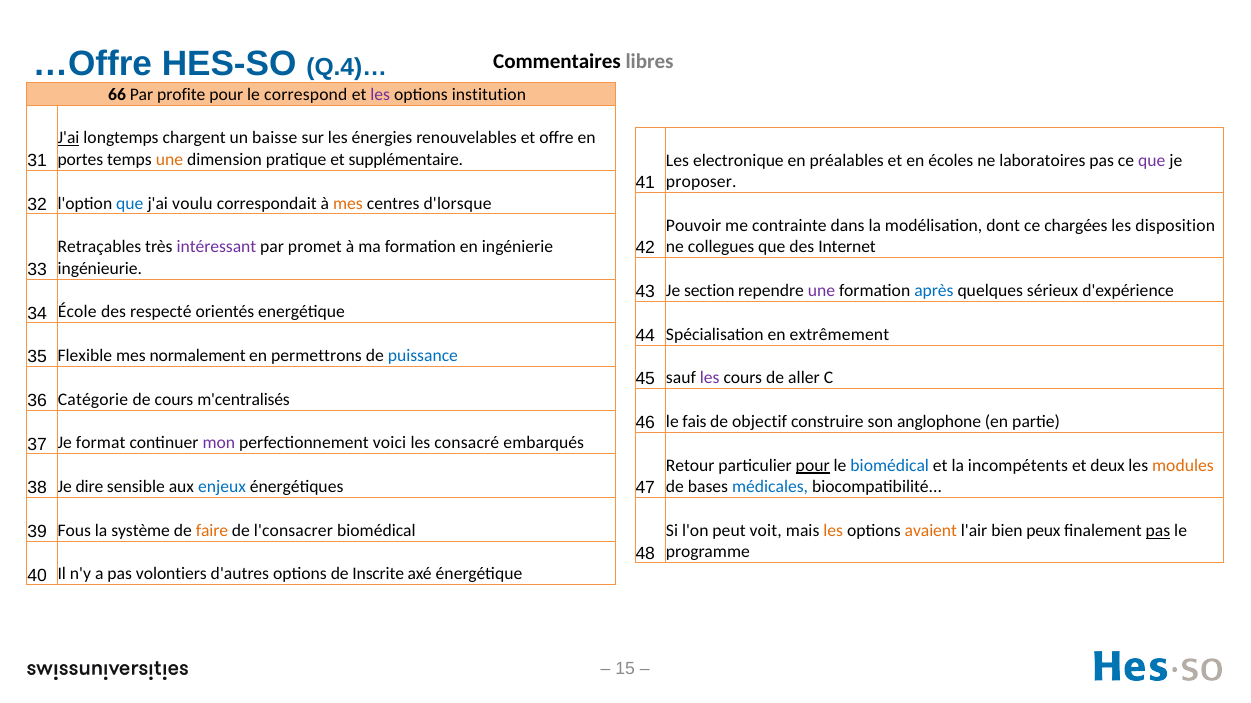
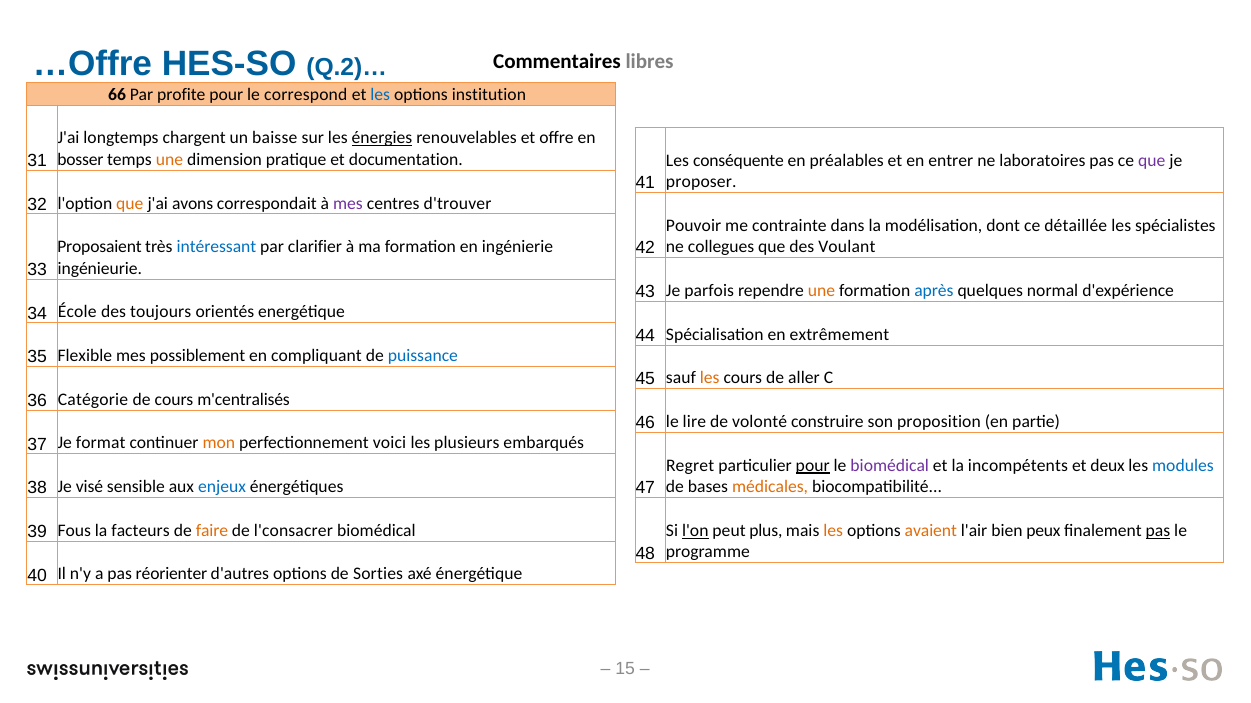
Q.4)…: Q.4)… -> Q.2)… (347, 67)
les colour: purple -> blue (380, 95)
J'ai underline: present -> none (69, 138)
énergies underline: none -> present (382, 138)
portes: portes -> bosser (80, 160)
supplémentaire: supplémentaire -> documentation (406, 160)
electronique: electronique -> conséquente (738, 161)
écoles: écoles -> entrer (951, 161)
que colour: blue -> orange (130, 203)
voulu: voulu -> avons (193, 203)
mes colour: orange -> purple (348, 203)
d'lorsque: d'lorsque -> d'trouver (458, 203)
chargées: chargées -> détaillée (1076, 226)
disposition: disposition -> spécialistes (1175, 226)
Retraçables: Retraçables -> Proposaient (99, 247)
intéressant colour: purple -> blue (216, 247)
promet: promet -> clarifier (315, 247)
Internet: Internet -> Voulant (847, 247)
section: section -> parfois (709, 291)
une colour: purple -> orange (822, 291)
sérieux: sérieux -> normal (1053, 291)
respecté: respecté -> toujours (161, 312)
normalement: normalement -> possiblement (198, 356)
permettrons: permettrons -> compliquant (316, 356)
les colour: purple -> orange (710, 378)
fais: fais -> lire (694, 422)
objectif: objectif -> volonté (760, 422)
anglophone: anglophone -> proposition (939, 422)
mon colour: purple -> orange (219, 444)
consacré: consacré -> plusieurs (467, 444)
Retour: Retour -> Regret (690, 466)
biomédical colour: blue -> purple (890, 466)
modules colour: orange -> blue (1183, 466)
dire: dire -> visé (89, 487)
médicales colour: blue -> orange (770, 487)
système: système -> facteurs (141, 531)
l'on underline: none -> present (695, 531)
voit: voit -> plus (766, 531)
volontiers: volontiers -> réorienter (171, 575)
Inscrite: Inscrite -> Sorties (378, 575)
